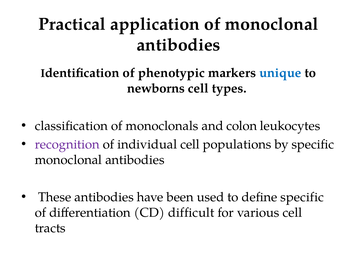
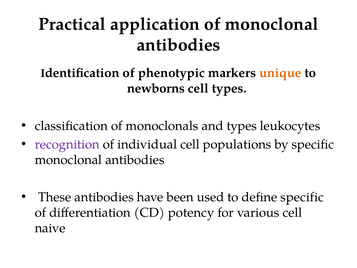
unique colour: blue -> orange (280, 73)
and colon: colon -> types (242, 126)
difficult: difficult -> potency (191, 212)
tracts: tracts -> naive (50, 228)
